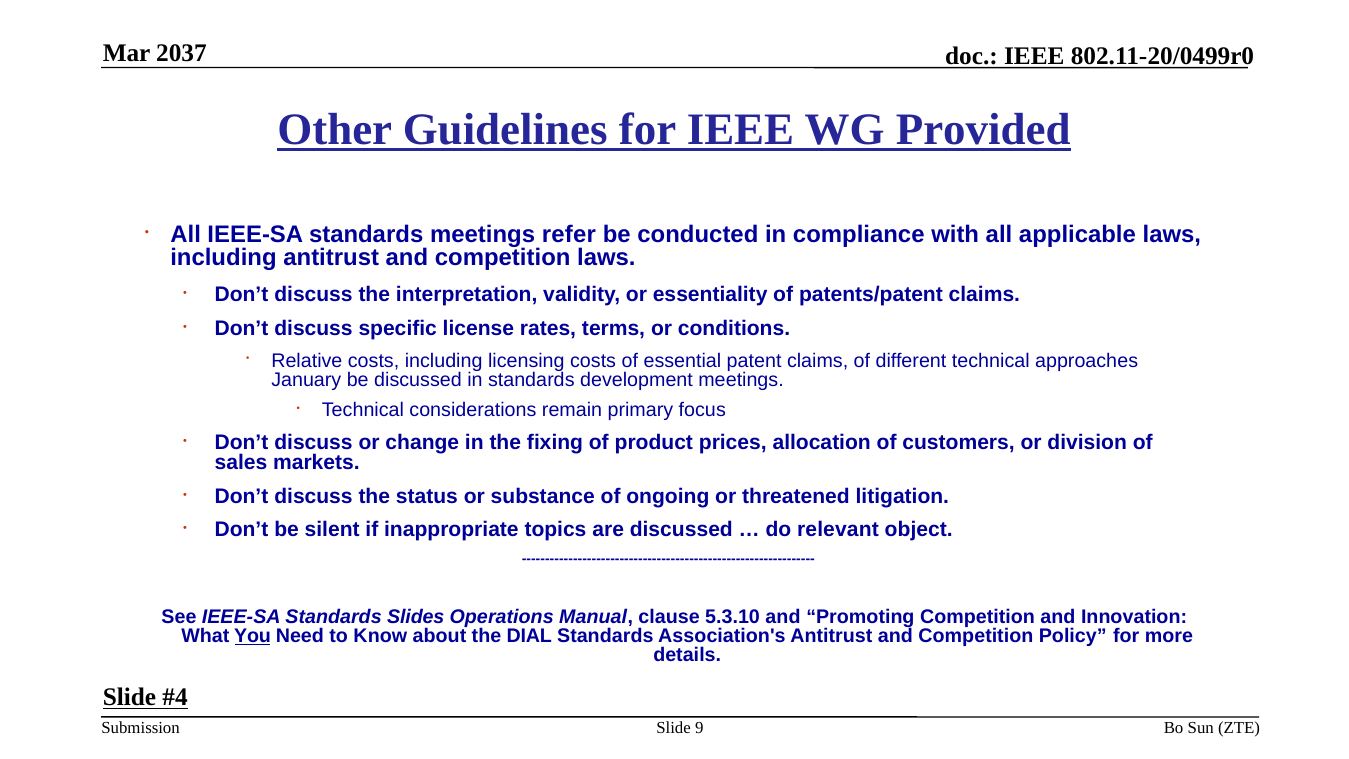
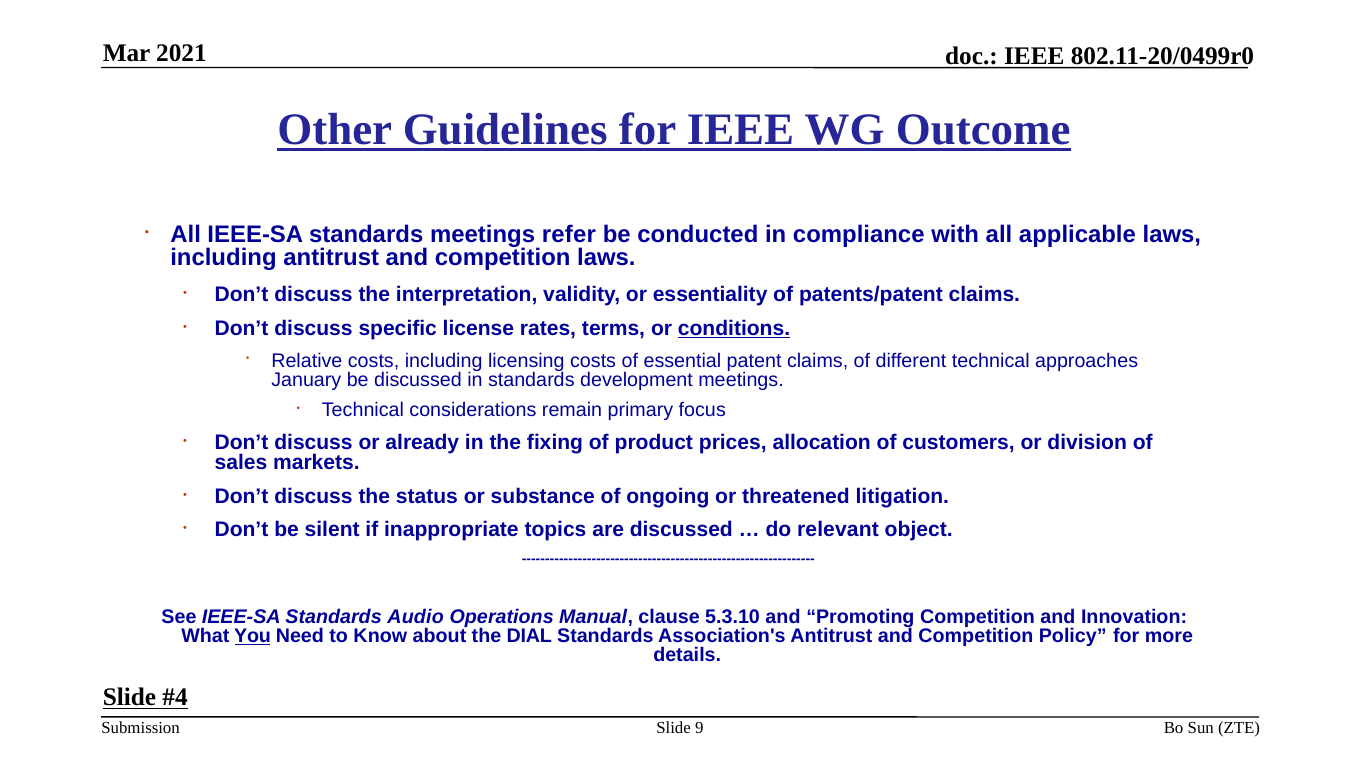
2037: 2037 -> 2021 (181, 54)
Provided: Provided -> Outcome (983, 130)
conditions underline: none -> present (734, 328)
change: change -> already (422, 442)
Slides: Slides -> Audio (416, 617)
